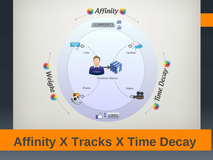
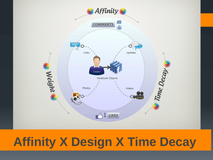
Tracks: Tracks -> Design (92, 142)
